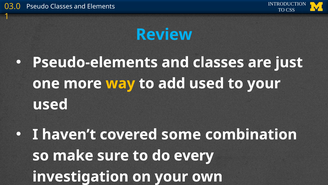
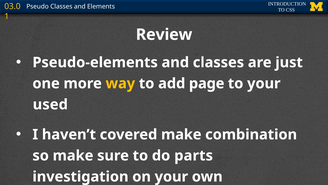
Review colour: light blue -> white (164, 34)
add used: used -> page (207, 83)
covered some: some -> make (181, 134)
every: every -> parts (194, 155)
